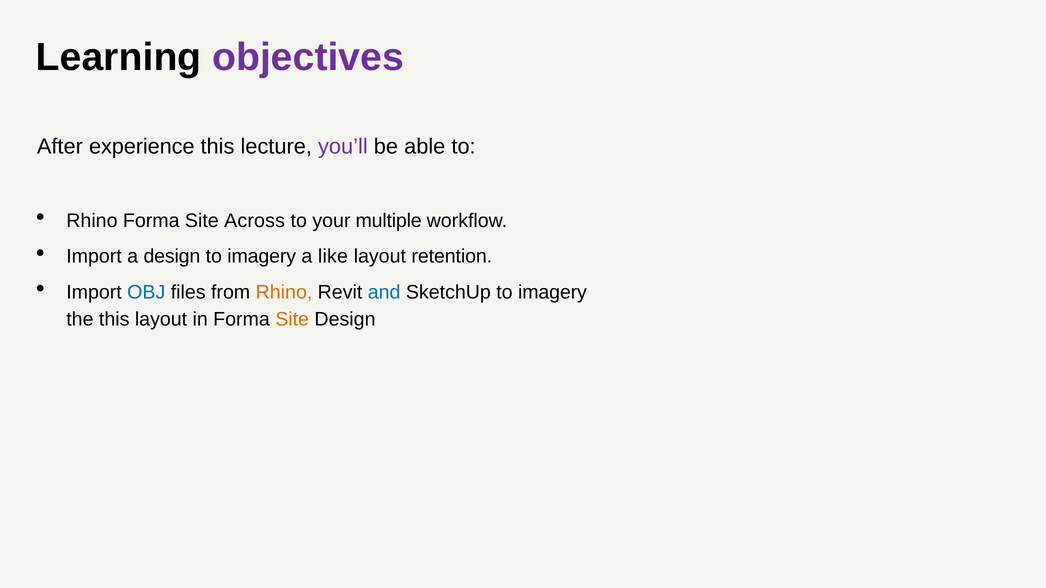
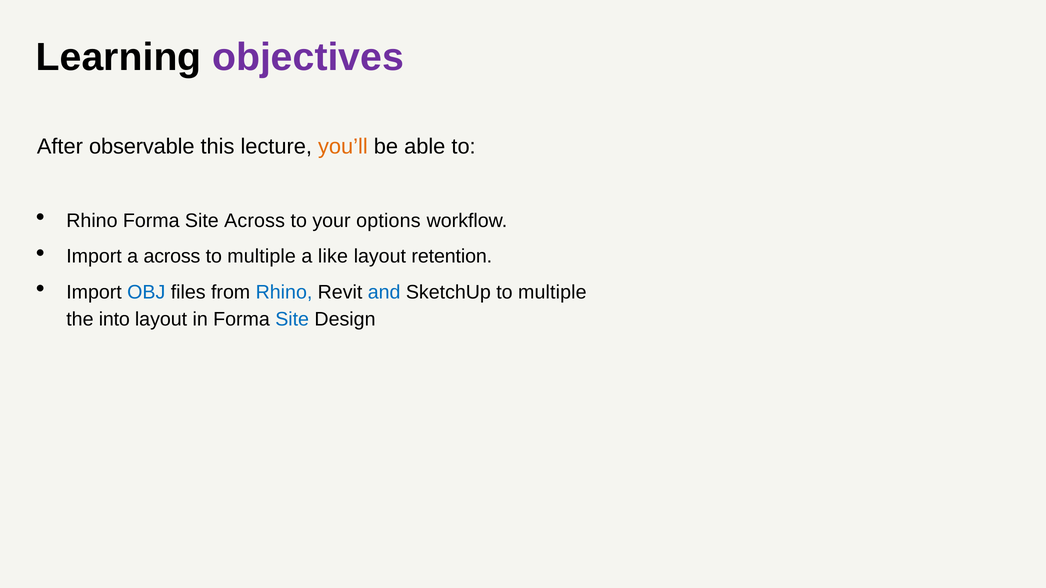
experience: experience -> observable (142, 147)
you’ll colour: purple -> orange (343, 147)
multiple: multiple -> options (388, 221)
a design: design -> across (172, 257)
imagery: imagery -> multiple (262, 257)
Rhino colour: orange -> blue (284, 292)
SketchUp to imagery: imagery -> multiple (552, 292)
the this: this -> into (114, 319)
Site colour: orange -> blue (292, 319)
